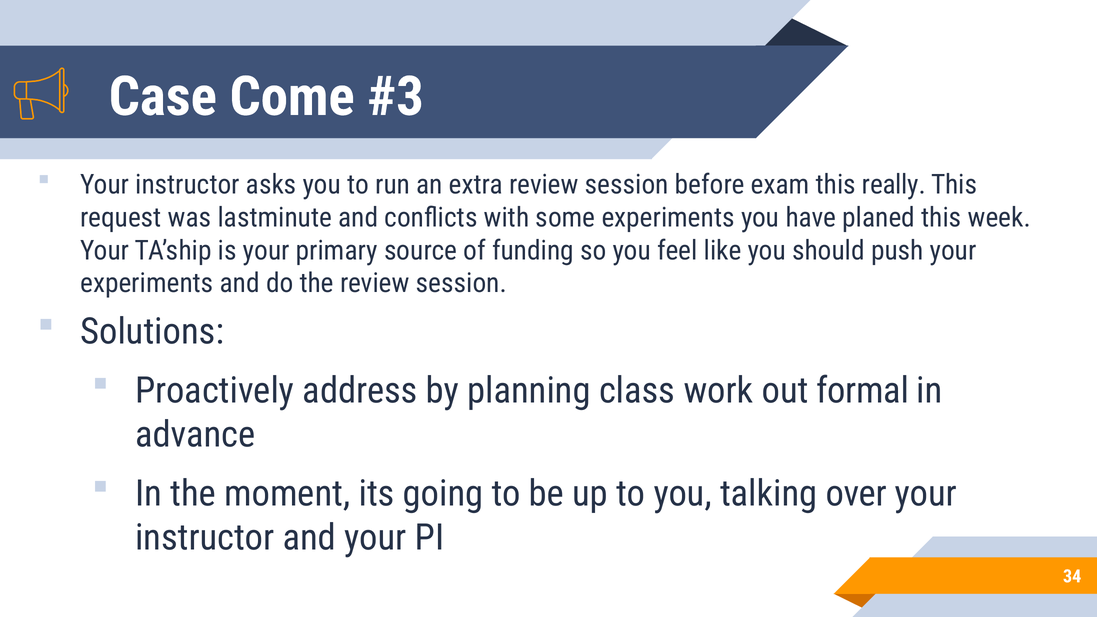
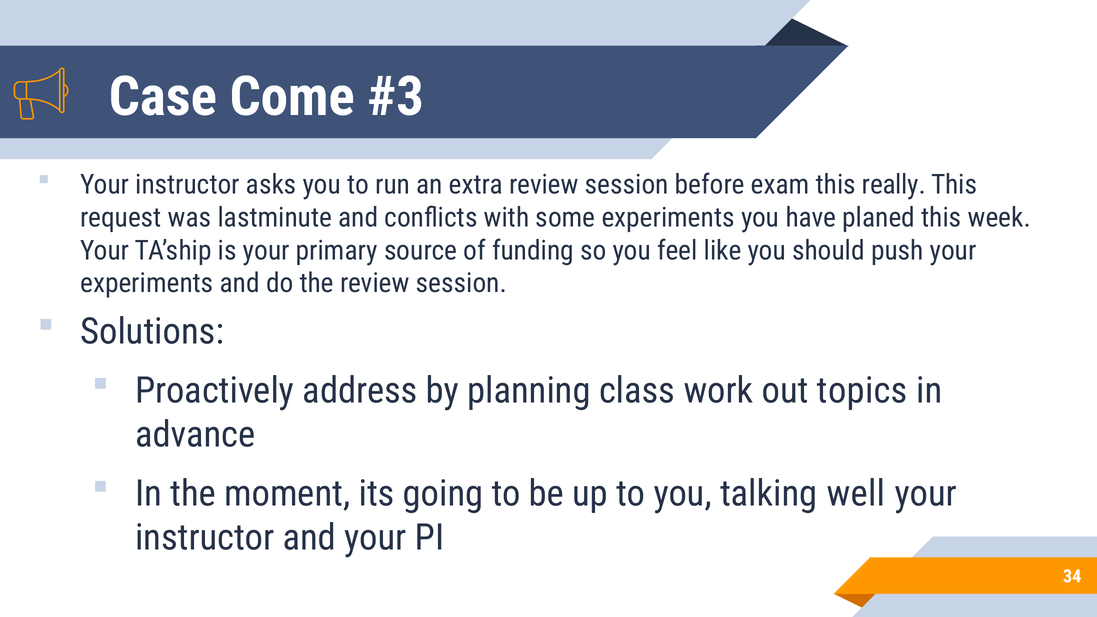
formal: formal -> topics (862, 391)
over: over -> well (856, 494)
